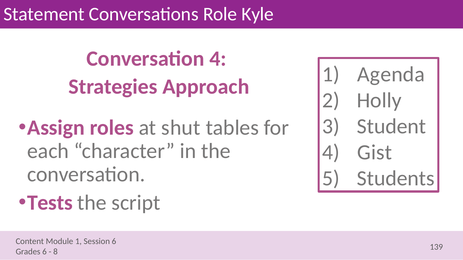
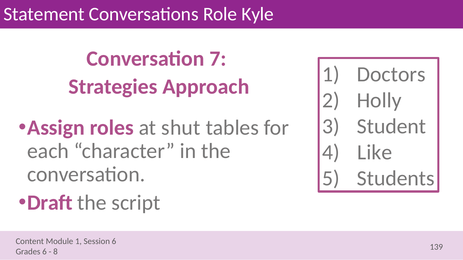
Conversation 4: 4 -> 7 (218, 59)
Agenda: Agenda -> Doctors (391, 74)
Gist: Gist -> Like (375, 152)
Tests: Tests -> Draft (50, 203)
